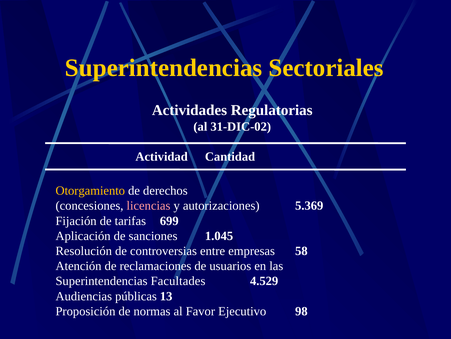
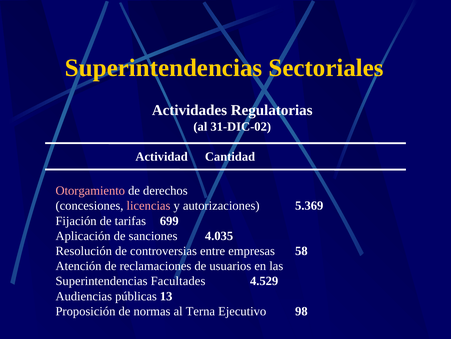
Otorgamiento colour: yellow -> pink (90, 190)
1.045: 1.045 -> 4.035 (219, 235)
Favor: Favor -> Terna (200, 311)
